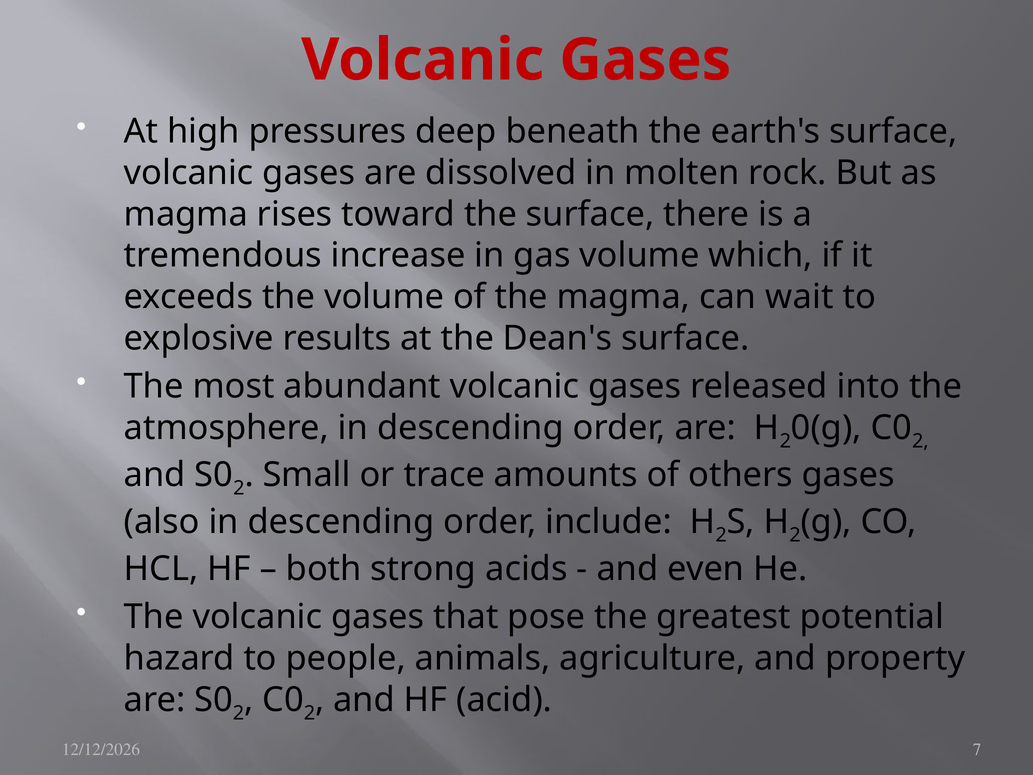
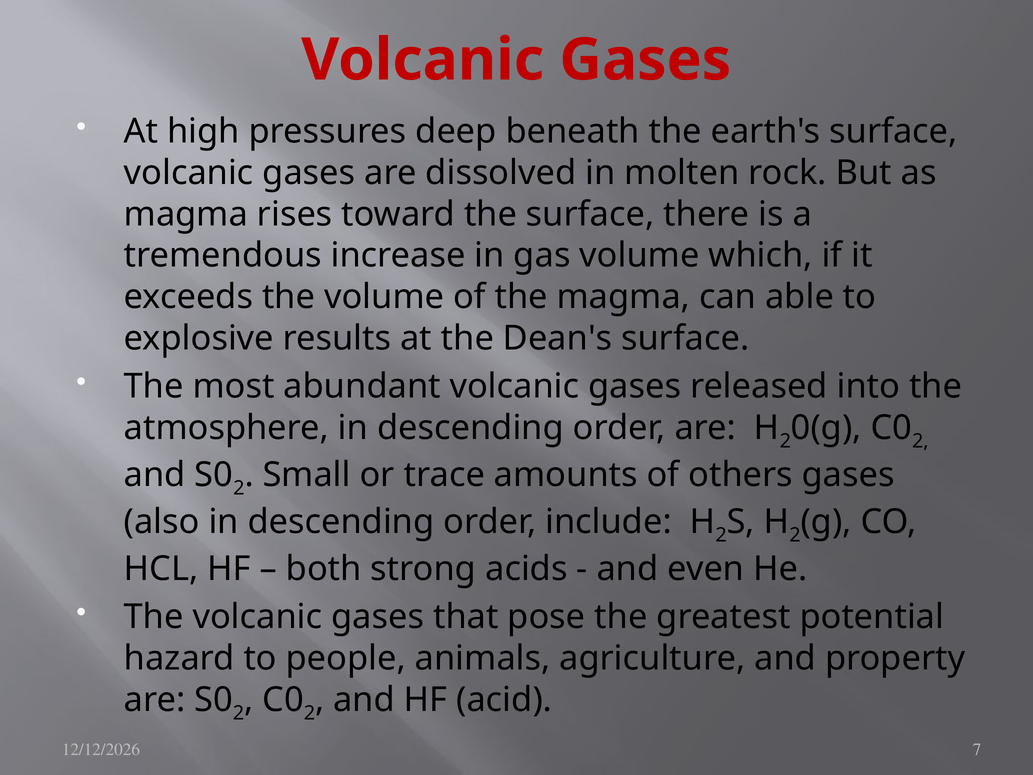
wait: wait -> able (800, 297)
